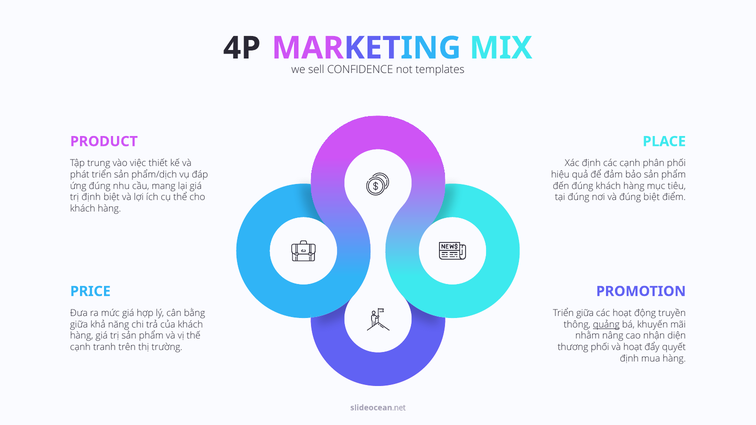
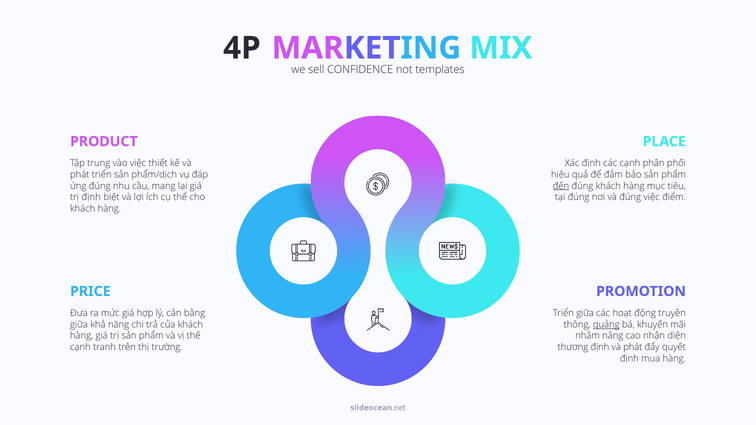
đến underline: none -> present (561, 186)
đúng biệt: biệt -> việc (652, 197)
thương phối: phối -> định (600, 347)
hoạt: hoạt -> phát (633, 347)
